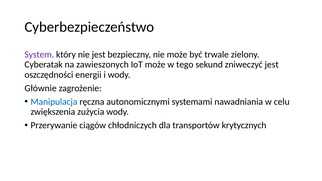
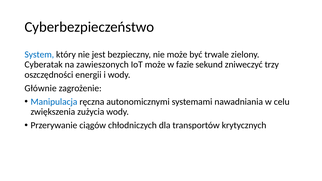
System colour: purple -> blue (39, 54)
tego: tego -> fazie (185, 65)
zniweczyć jest: jest -> trzy (272, 65)
